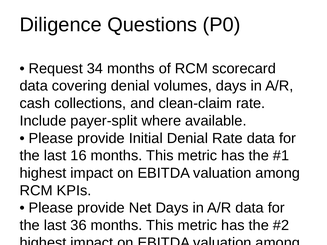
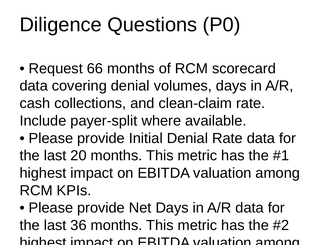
34: 34 -> 66 (95, 69)
16: 16 -> 20 (79, 156)
